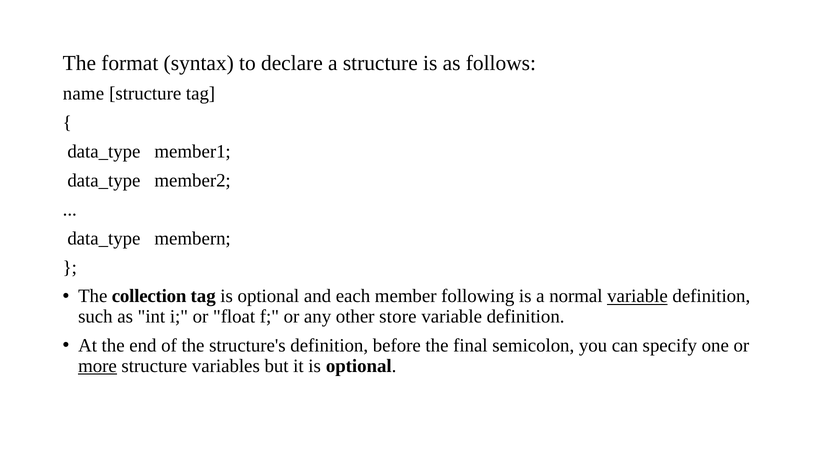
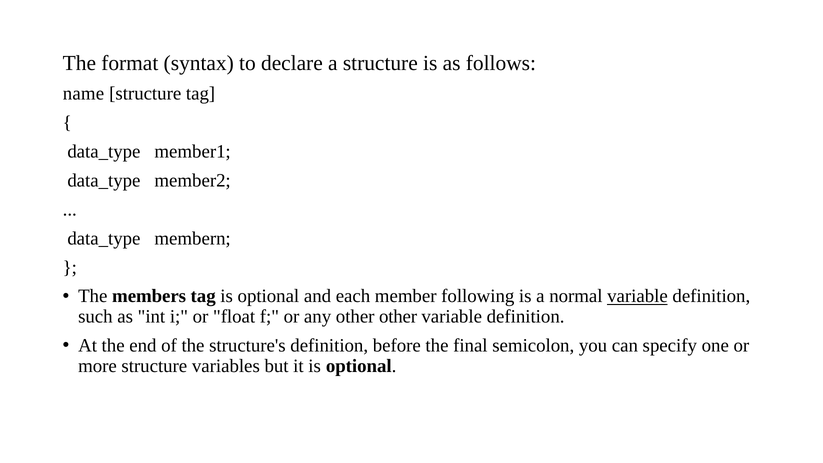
collection: collection -> members (149, 296)
other store: store -> other (398, 317)
more underline: present -> none (97, 366)
